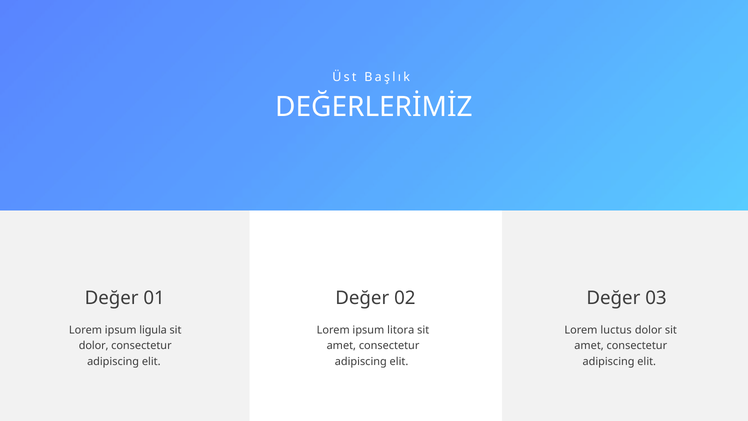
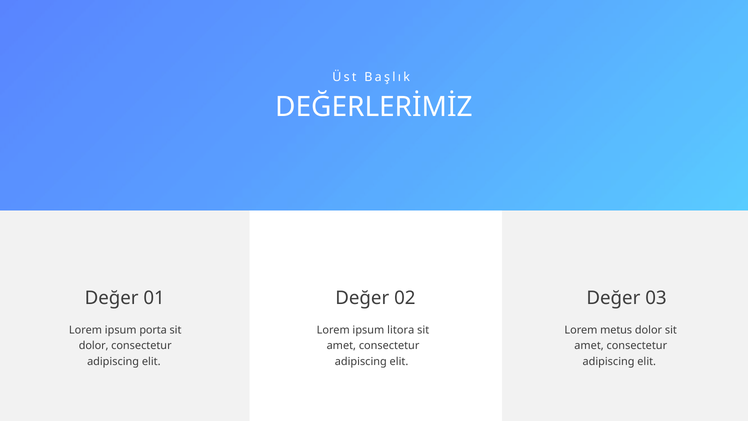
ligula: ligula -> porta (153, 330)
luctus: luctus -> metus (616, 330)
